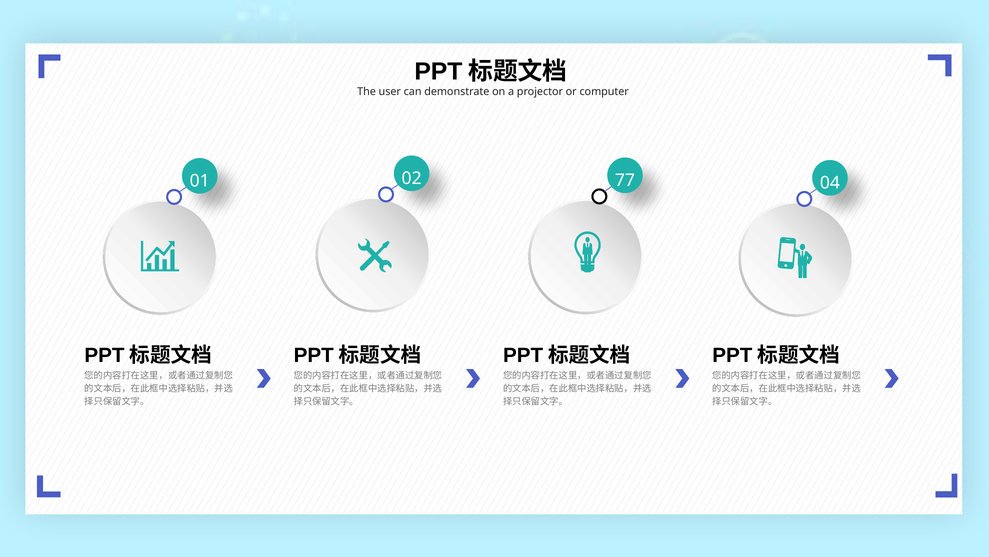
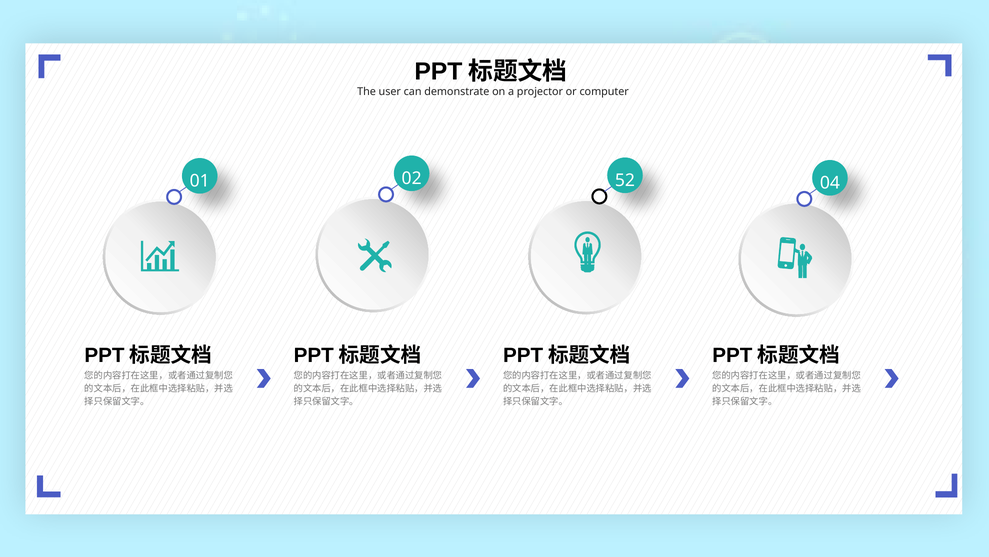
77: 77 -> 52 (625, 180)
